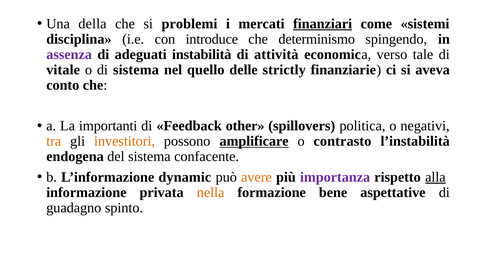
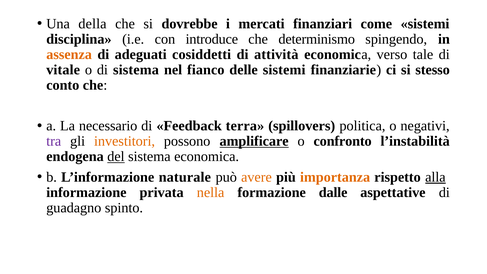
problemi: problemi -> dovrebbe (190, 24)
finanziari underline: present -> none (323, 24)
assenza colour: purple -> orange (69, 54)
instabilità: instabilità -> cosiddetti (202, 54)
quello: quello -> fianco (206, 70)
delle strictly: strictly -> sistemi (284, 70)
aveva: aveva -> stesso (433, 70)
importanti: importanti -> necessario (108, 126)
other: other -> terra (245, 126)
tra colour: orange -> purple (54, 141)
contrasto: contrasto -> confronto (343, 141)
del underline: none -> present (116, 157)
sistema confacente: confacente -> economica (207, 157)
dynamic: dynamic -> naturale (185, 177)
importanza colour: purple -> orange (335, 177)
bene: bene -> dalle (333, 192)
